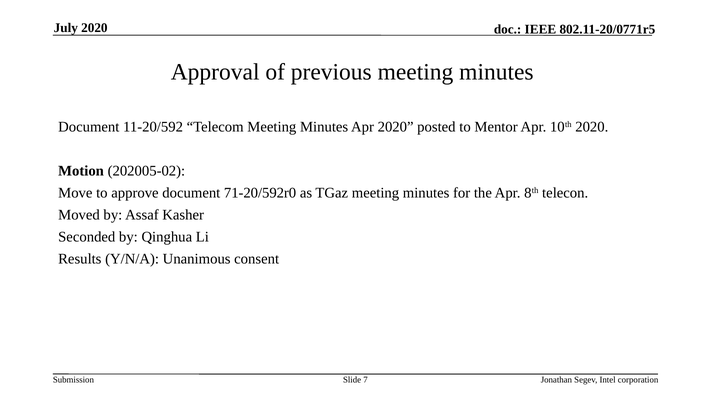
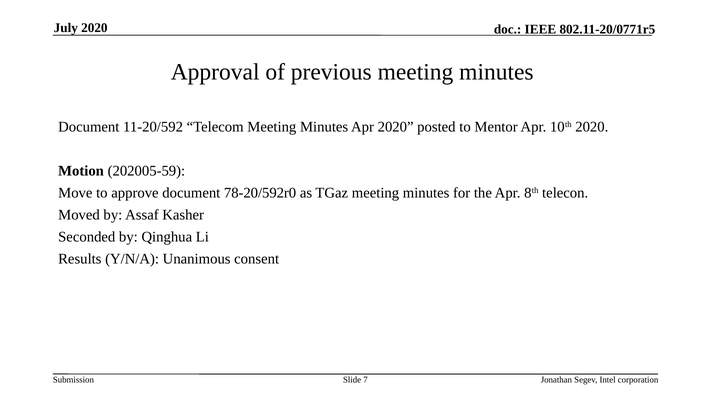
202005-02: 202005-02 -> 202005-59 (146, 171)
71-20/592r0: 71-20/592r0 -> 78-20/592r0 (260, 193)
